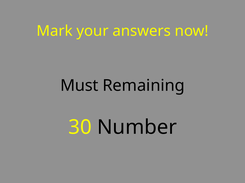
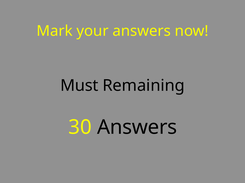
30 Number: Number -> Answers (137, 128)
